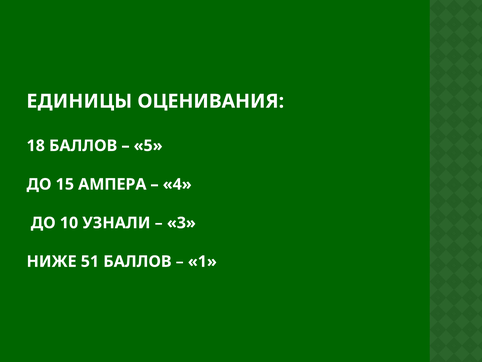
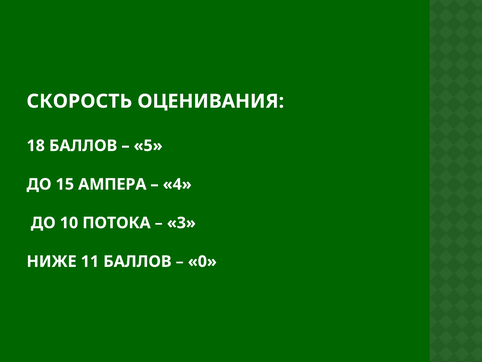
ЕДИНИЦЫ: ЕДИНИЦЫ -> СКОРОСТЬ (79, 101)
УЗНАЛИ: УЗНАЛИ -> ПОТОКА (116, 223)
51: 51 -> 11 (90, 261)
1: 1 -> 0 (202, 261)
